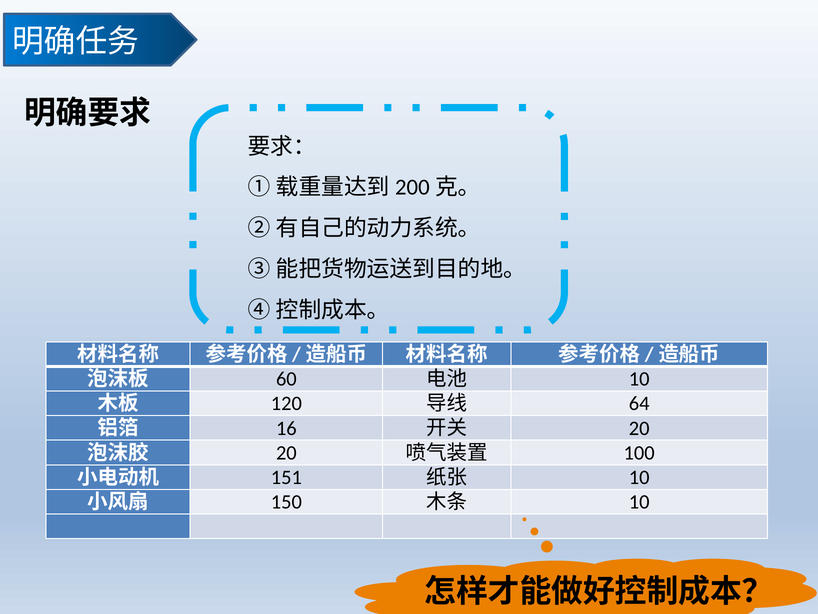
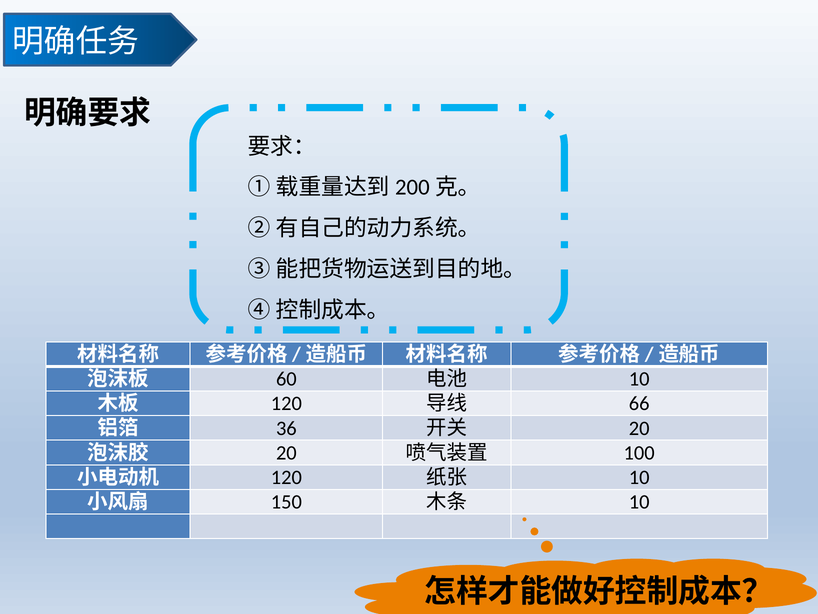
64: 64 -> 66 (639, 403)
16: 16 -> 36 (286, 428)
151: 151 -> 120 (286, 477)
